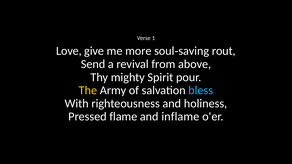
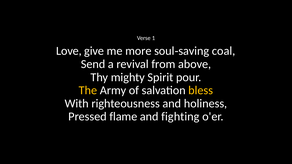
rout: rout -> coal (224, 51)
bless colour: light blue -> yellow (201, 90)
inflame: inflame -> fighting (180, 117)
